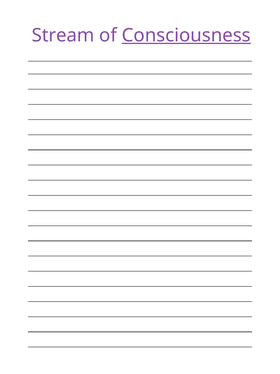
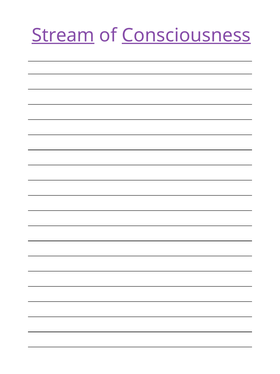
Stream underline: none -> present (63, 35)
